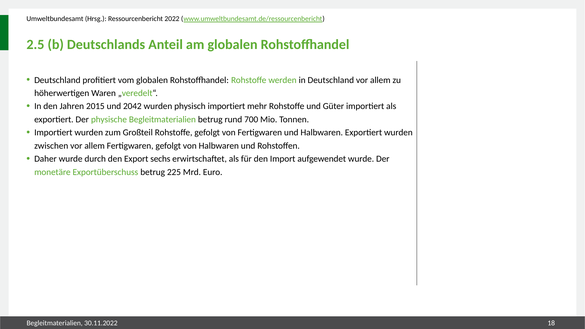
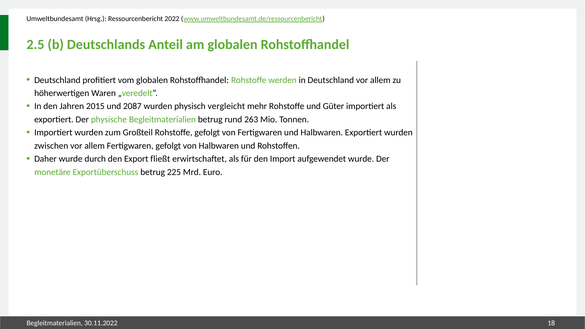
2042: 2042 -> 2087 (132, 106)
physisch importiert: importiert -> vergleicht (226, 106)
700: 700 -> 263 (251, 119)
sechs: sechs -> fließt (160, 159)
